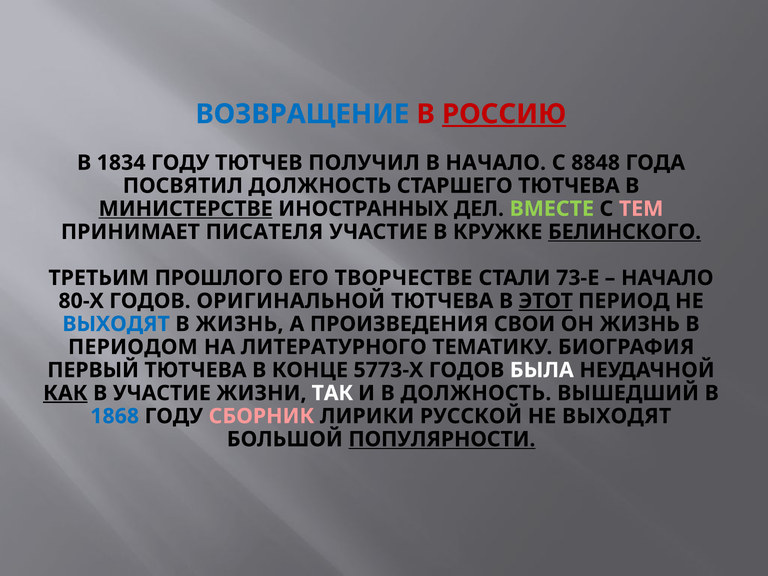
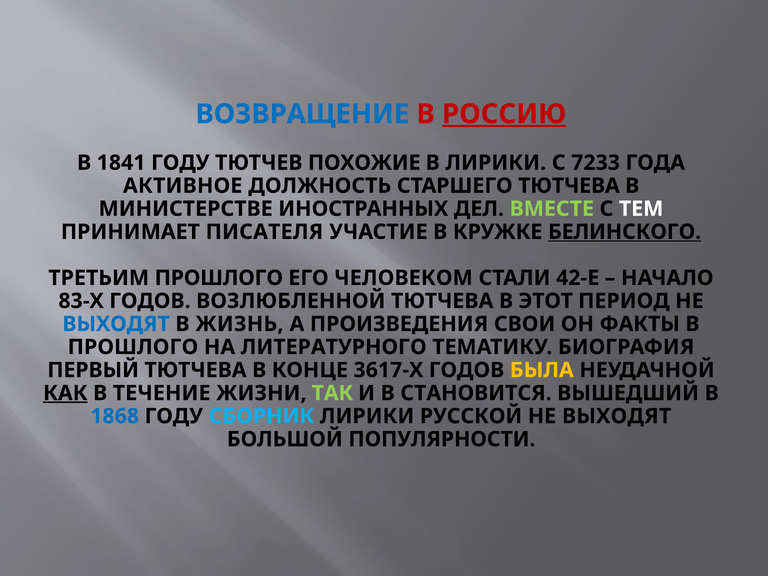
1834: 1834 -> 1841 (121, 163)
ПОЛУЧИЛ: ПОЛУЧИЛ -> ПОХОЖИЕ (364, 163)
В НАЧАЛО: НАЧАЛО -> ЛИРИКИ (496, 163)
8848: 8848 -> 7233 (596, 163)
ПОСВЯТИЛ: ПОСВЯТИЛ -> АКТИВНОЕ (183, 186)
МИНИСТЕРСТВЕ underline: present -> none (186, 209)
ТЕМ colour: pink -> white (641, 209)
ТВОРЧЕСТВЕ: ТВОРЧЕСТВЕ -> ЧЕЛОВЕКОМ (403, 278)
73-Е: 73-Е -> 42-Е (578, 278)
80-Х: 80-Х -> 83-Х (81, 301)
ОРИГИНАЛЬНОЙ: ОРИГИНАЛЬНОЙ -> ВОЗЛЮБЛЕННОЙ (291, 301)
ЭТОТ underline: present -> none (546, 301)
ОН ЖИЗНЬ: ЖИЗНЬ -> ФАКТЫ (640, 324)
ПЕРИОДОМ: ПЕРИОДОМ -> ПРОШЛОГО (133, 347)
5773-Х: 5773-Х -> 3617-Х (388, 370)
БЫЛА colour: white -> yellow (542, 370)
В УЧАСТИЕ: УЧАСТИЕ -> ТЕЧЕНИЕ (162, 393)
ТАК colour: white -> light green (332, 393)
В ДОЛЖНОСТЬ: ДОЛЖНОСТЬ -> СТАНОВИТСЯ (476, 393)
СБОРНИК colour: pink -> light blue (261, 416)
ПОПУЛЯРНОСТИ underline: present -> none (442, 439)
